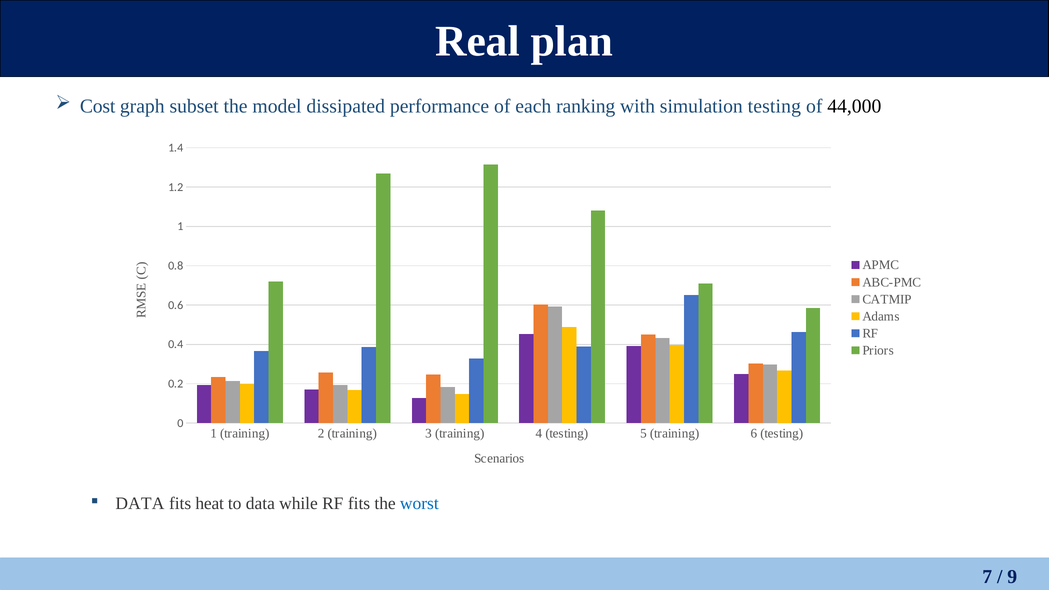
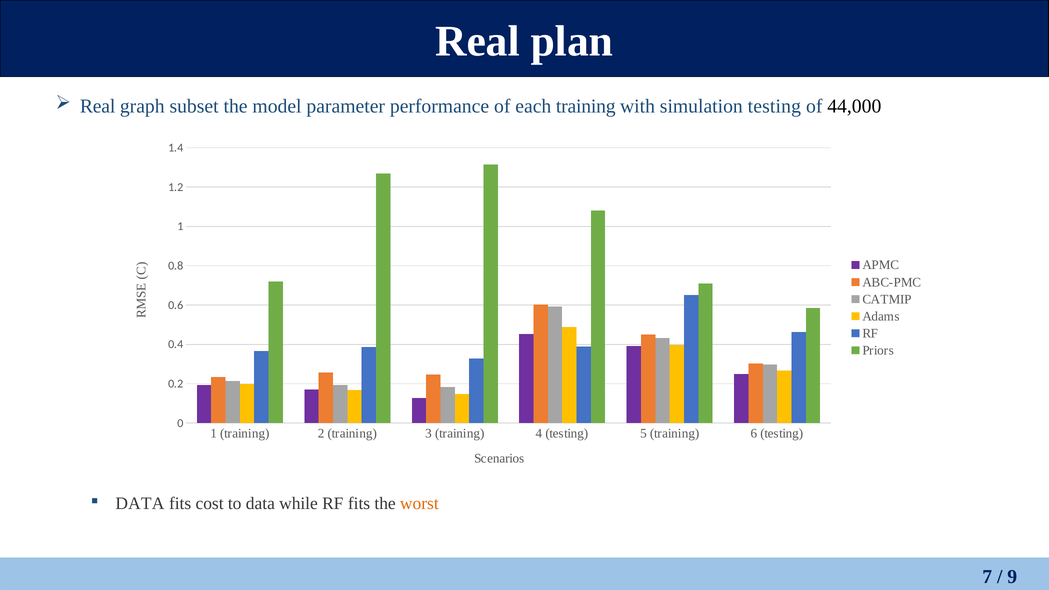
Cost: Cost -> Real (98, 106)
dissipated: dissipated -> parameter (346, 106)
each ranking: ranking -> training (586, 106)
heat: heat -> cost (210, 504)
worst colour: blue -> orange (419, 504)
